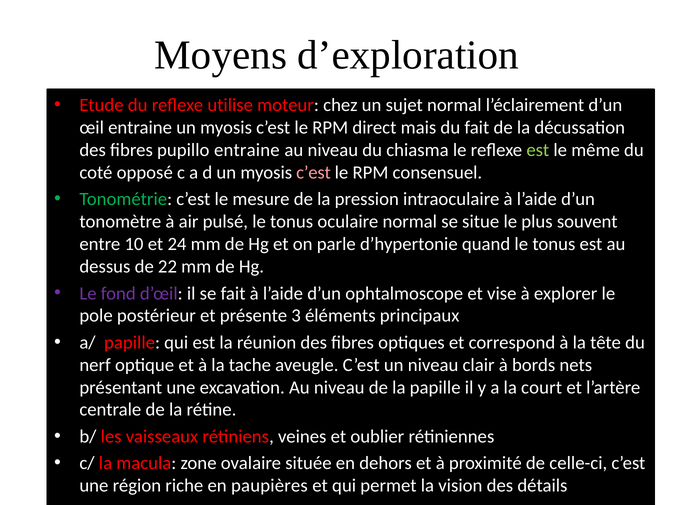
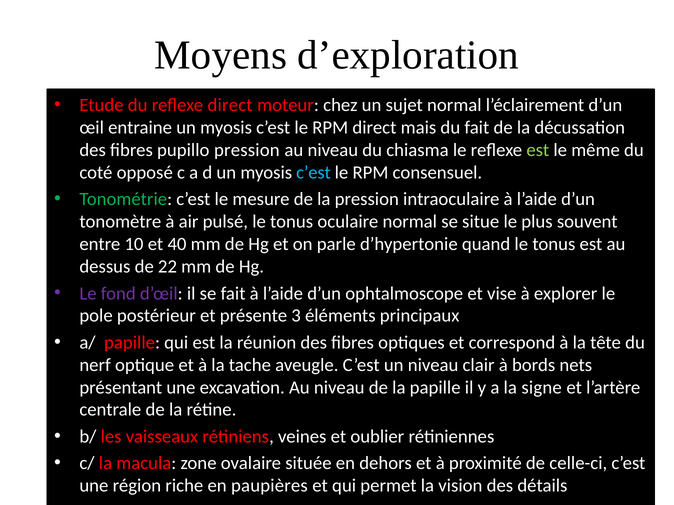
reflexe utilise: utilise -> direct (230, 105)
pupillo entraine: entraine -> pression (247, 150)
c’est colour: pink -> light blue (314, 173)
24: 24 -> 40 (177, 244)
court: court -> signe (542, 388)
